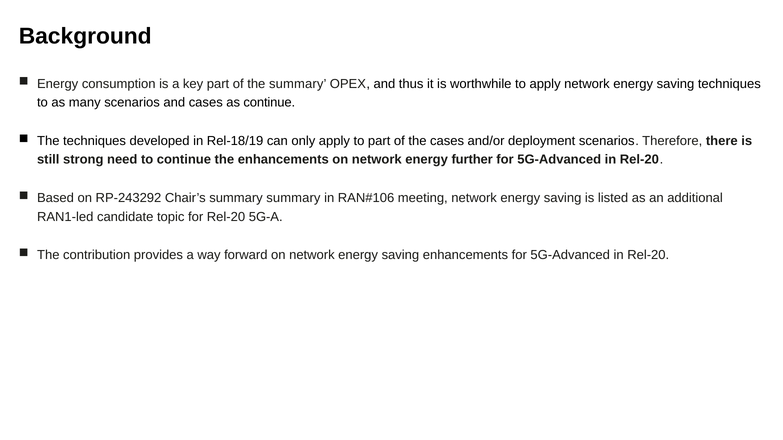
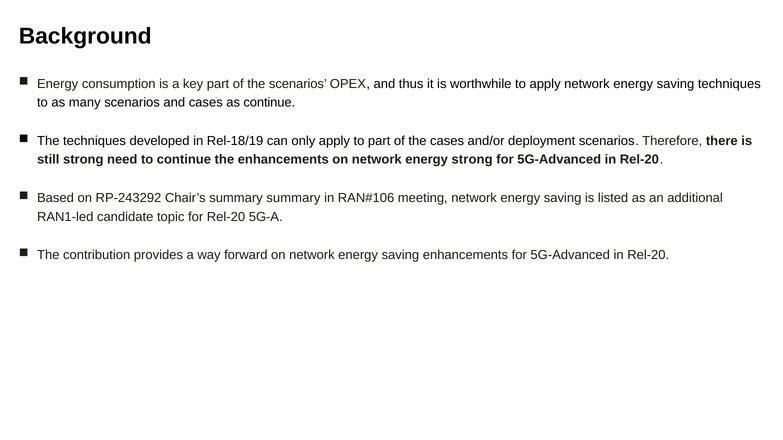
the summary: summary -> scenarios (298, 84)
energy further: further -> strong (472, 160)
